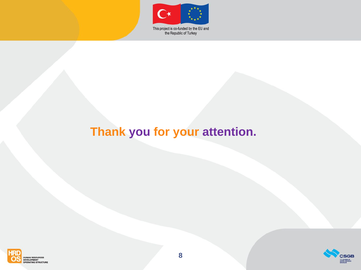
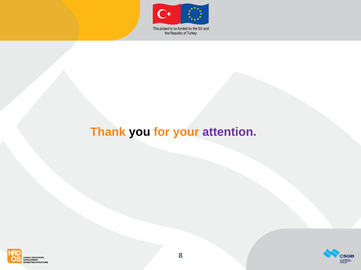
you colour: purple -> black (140, 132)
